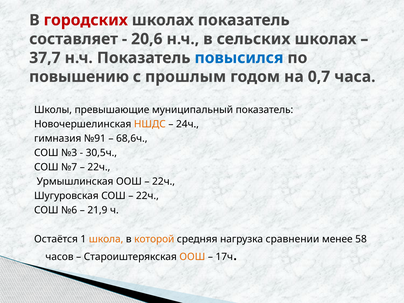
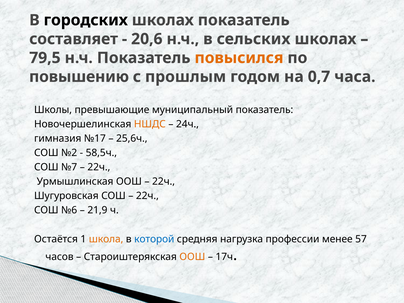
городских colour: red -> black (86, 20)
37,7: 37,7 -> 79,5 (45, 58)
повысился colour: blue -> orange (239, 58)
№91: №91 -> №17 (95, 139)
68,6ч: 68,6ч -> 25,6ч (132, 139)
№3: №3 -> №2 (69, 153)
30,5ч: 30,5ч -> 58,5ч (101, 153)
которой colour: orange -> blue (154, 239)
сравнении: сравнении -> профессии (292, 239)
58: 58 -> 57 (361, 239)
